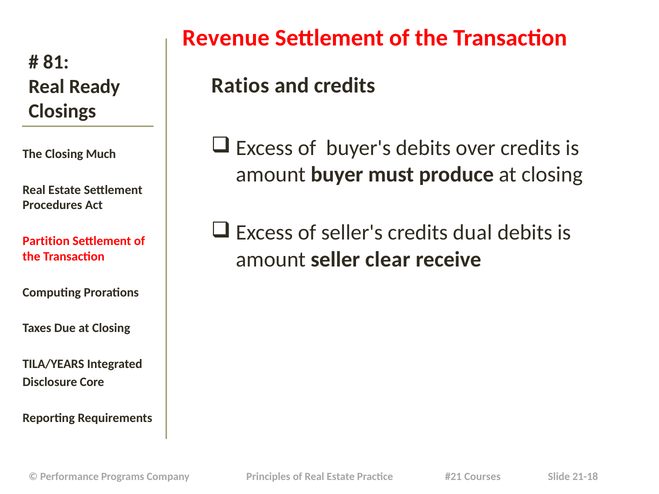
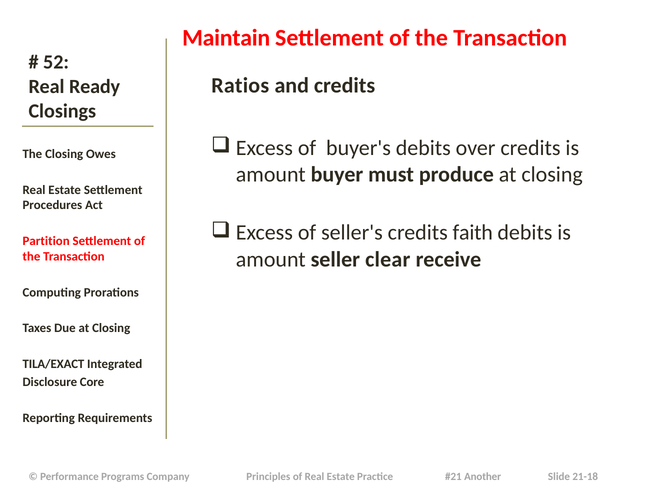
Revenue: Revenue -> Maintain (226, 38)
81: 81 -> 52 (56, 62)
Much: Much -> Owes (101, 154)
dual: dual -> faith (473, 233)
TILA/YEARS: TILA/YEARS -> TILA/EXACT (53, 364)
Courses: Courses -> Another (483, 477)
